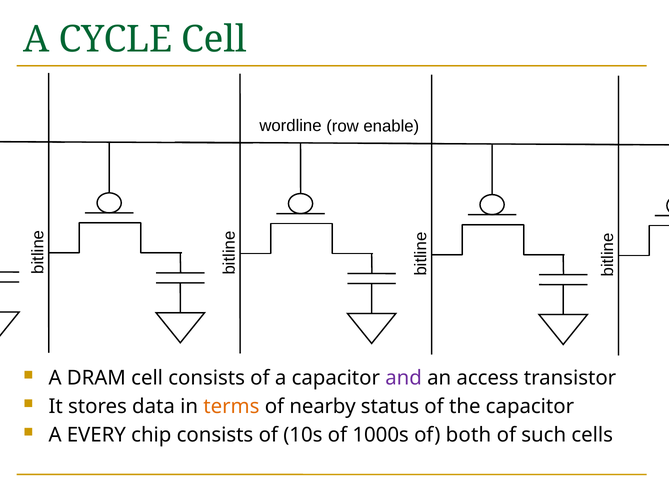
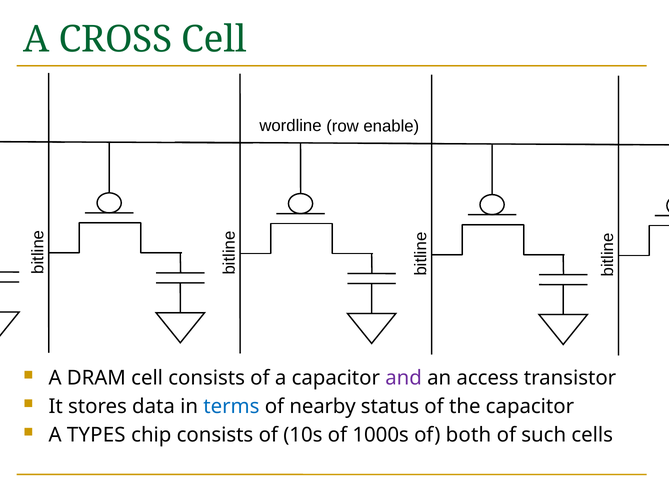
CYCLE: CYCLE -> CROSS (116, 39)
terms colour: orange -> blue (231, 406)
EVERY: EVERY -> TYPES (96, 435)
